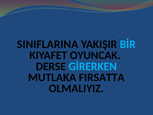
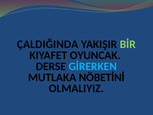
SINIFLARINA: SINIFLARINA -> ÇALDIĞINDA (48, 44)
BİR colour: light blue -> light green (128, 44)
FIRSATTA: FIRSATTA -> NÖBETİNİ (102, 77)
